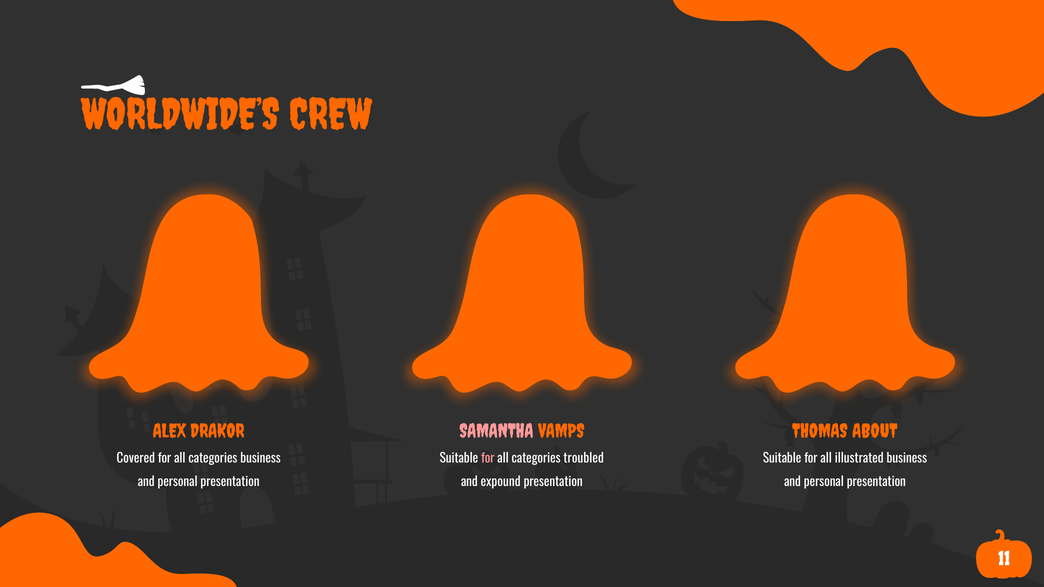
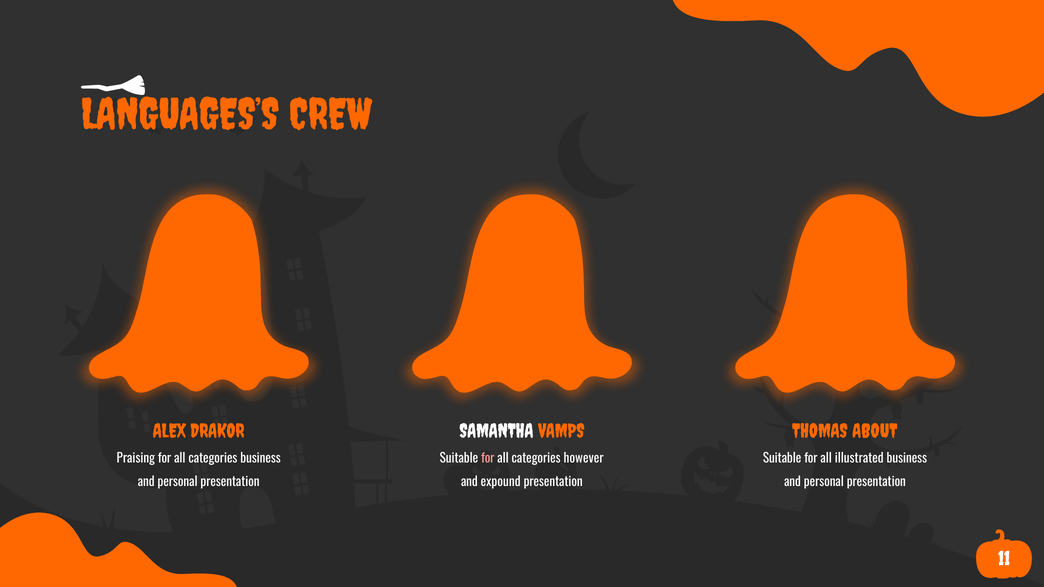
WORLDWIDE’S: WORLDWIDE’S -> LANGUAGES’S (180, 115)
SAMANTHA colour: pink -> white (496, 431)
Covered: Covered -> Praising (136, 458)
troubled: troubled -> however (584, 458)
